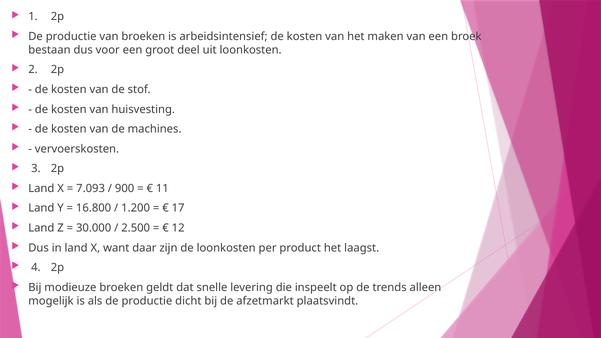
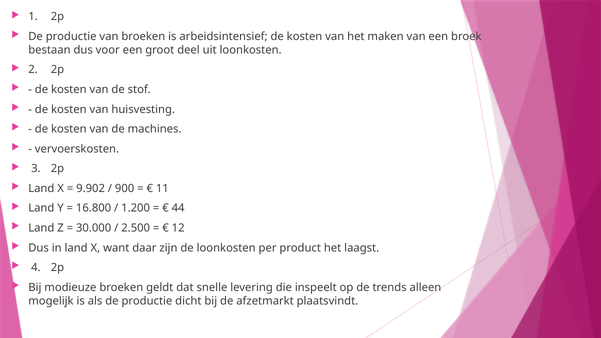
7.093: 7.093 -> 9.902 (91, 189)
17: 17 -> 44 (178, 208)
